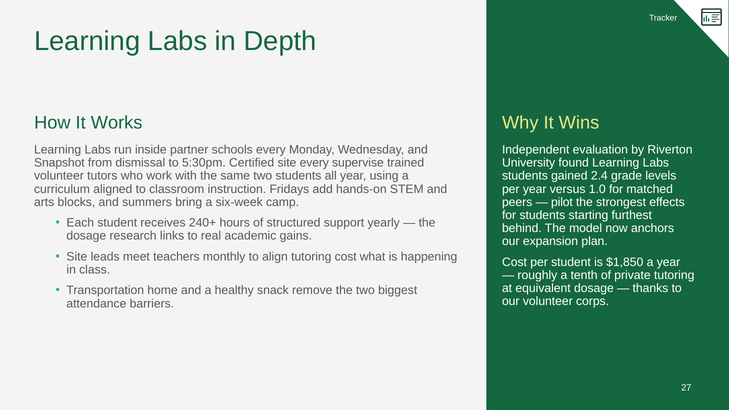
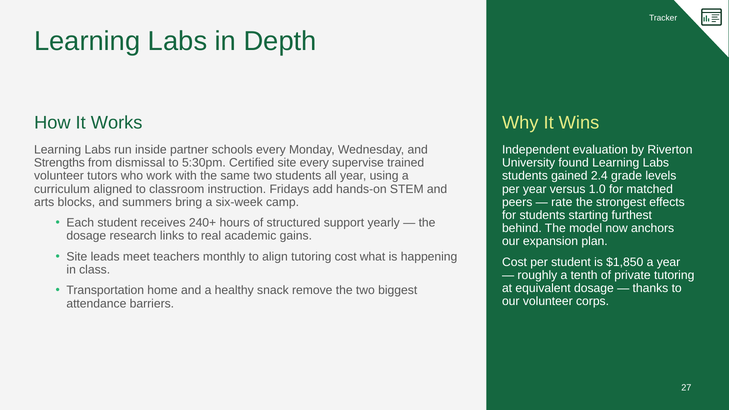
Snapshot: Snapshot -> Strengths (59, 163)
pilot: pilot -> rate (562, 202)
